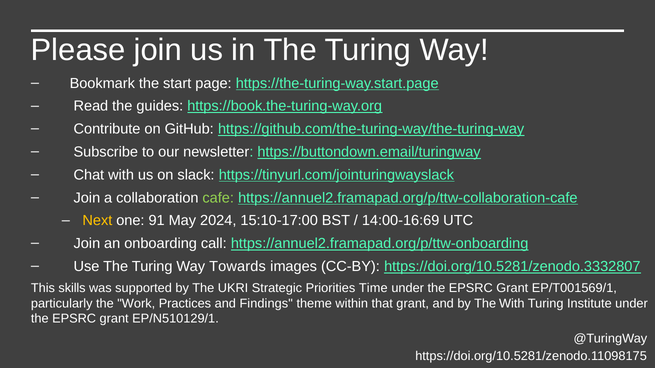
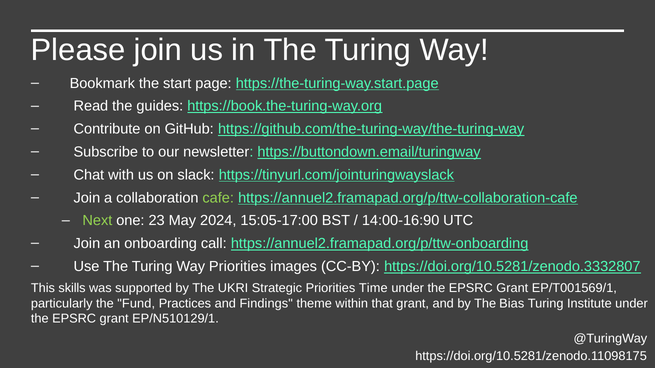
Next colour: yellow -> light green (97, 221)
91: 91 -> 23 (157, 221)
15:10-17:00: 15:10-17:00 -> 15:05-17:00 (279, 221)
14:00-16:69: 14:00-16:69 -> 14:00-16:90 (401, 221)
Way Towards: Towards -> Priorities (238, 267)
Work: Work -> Fund (136, 304)
The With: With -> Bias (512, 304)
